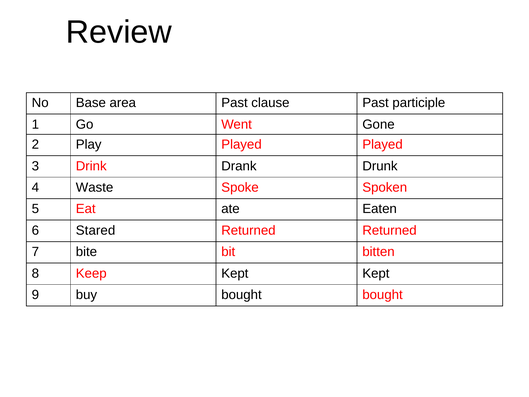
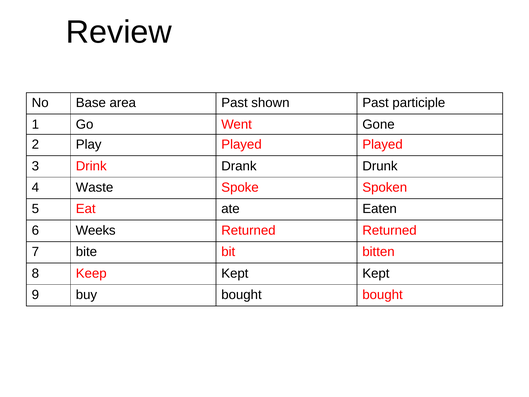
clause: clause -> shown (270, 103)
Stared: Stared -> Weeks (96, 230)
